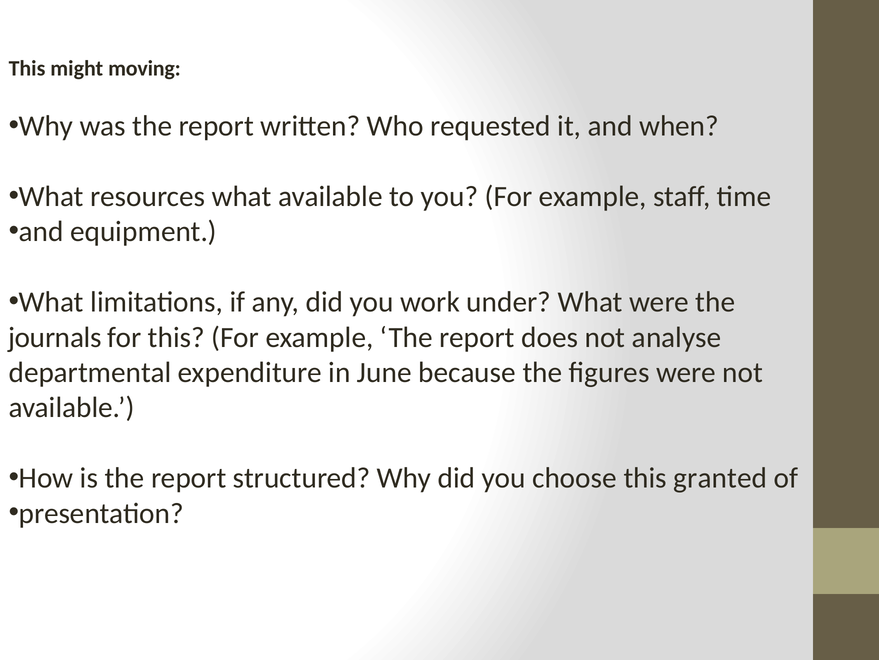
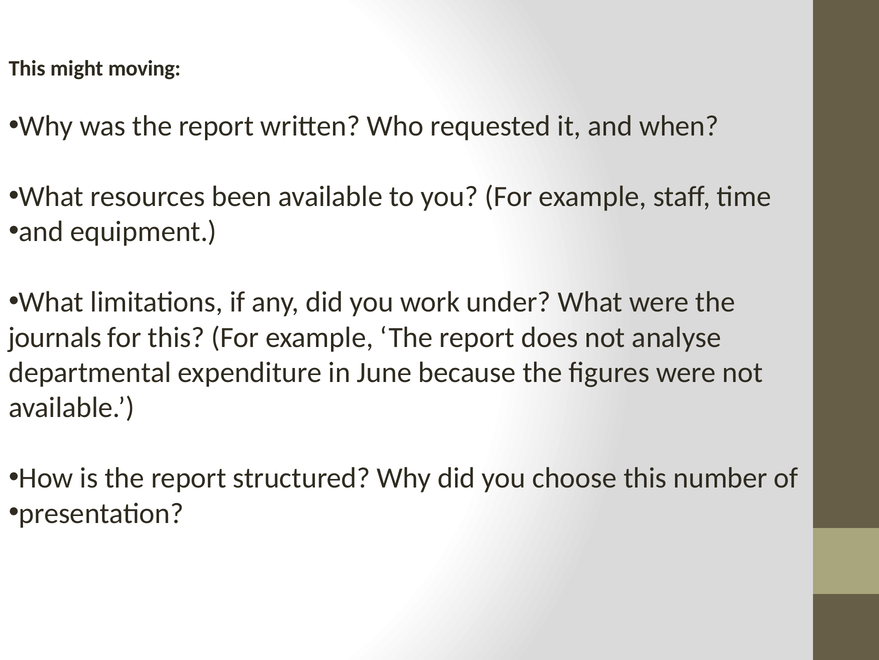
resources what: what -> been (242, 196)
granted: granted -> number (720, 478)
